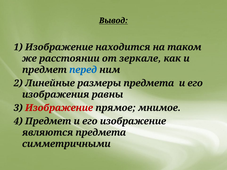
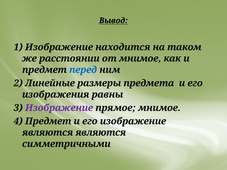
от зеркале: зеркале -> мнимое (140, 59)
Изображение colour: red -> purple (59, 108)
являются предмета: предмета -> являются (101, 133)
